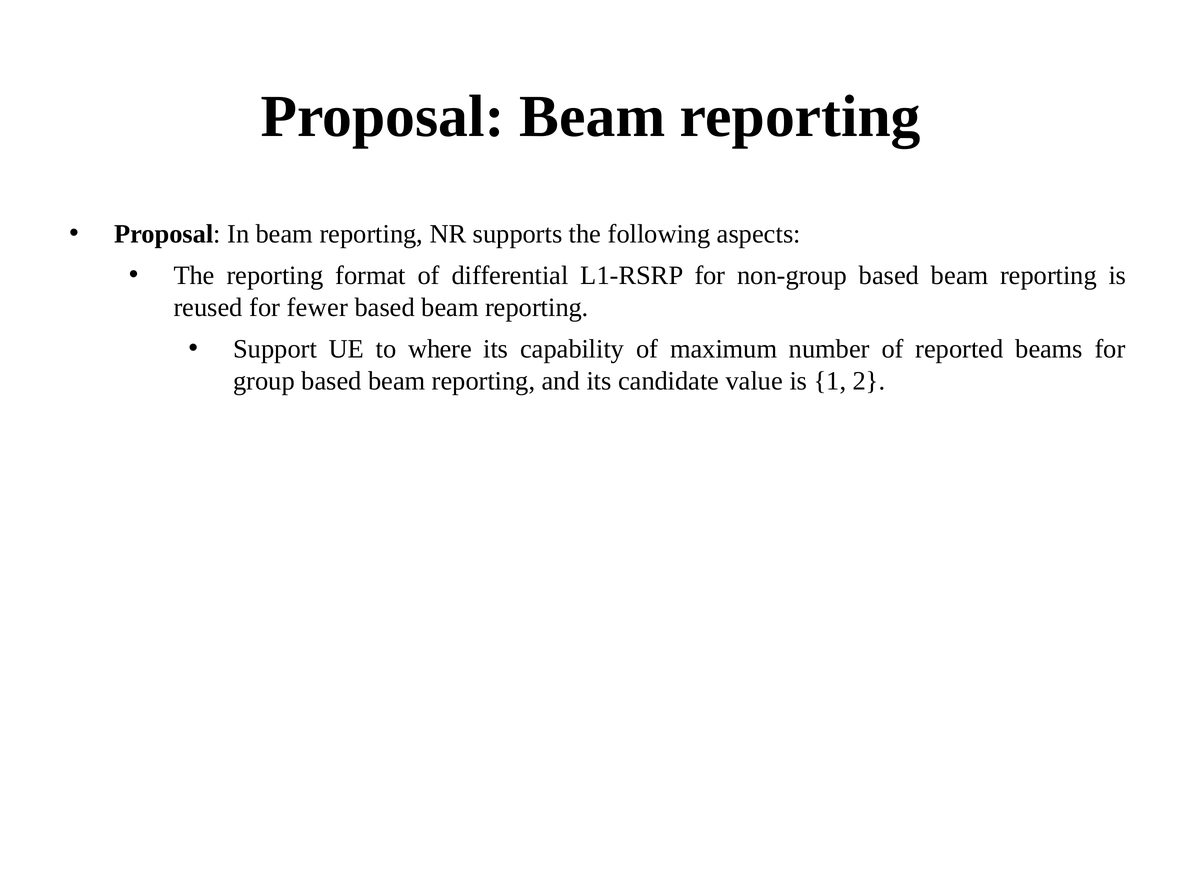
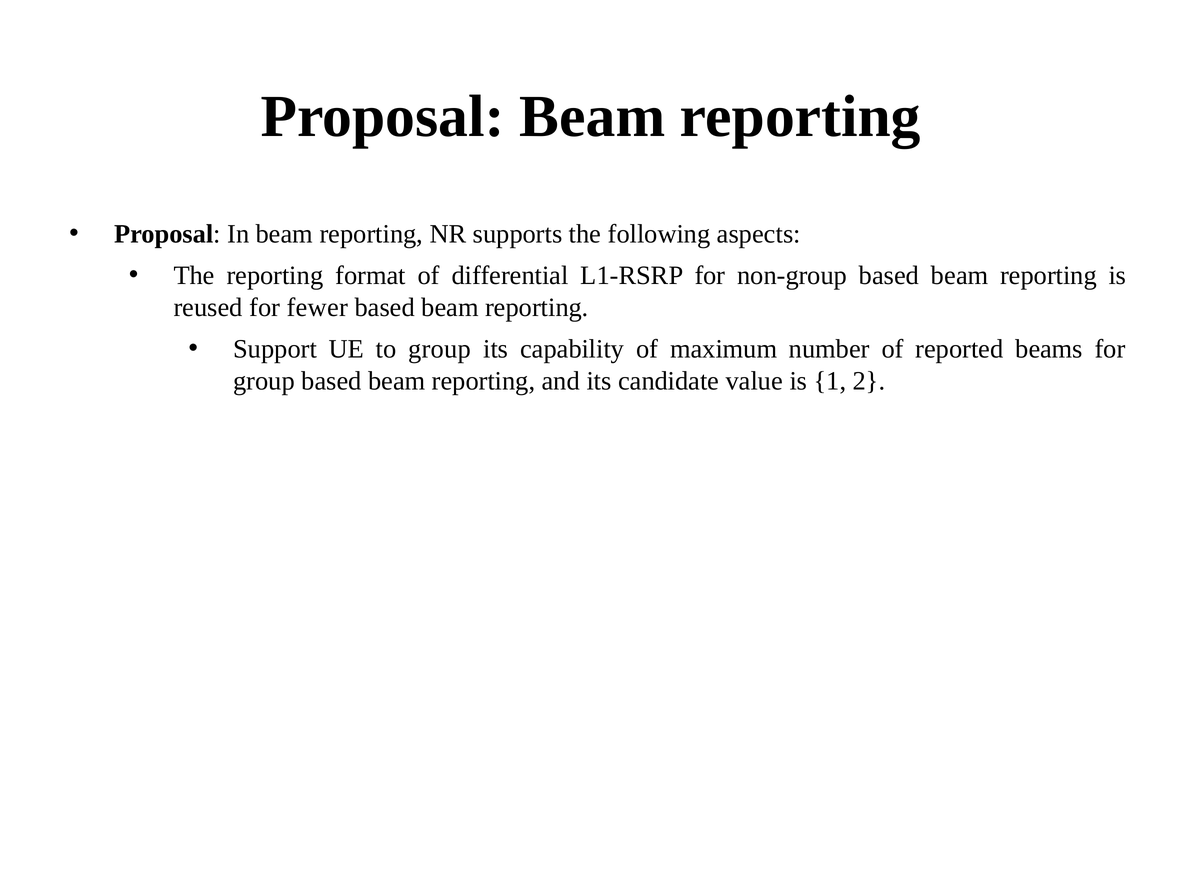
to where: where -> group (440, 349)
